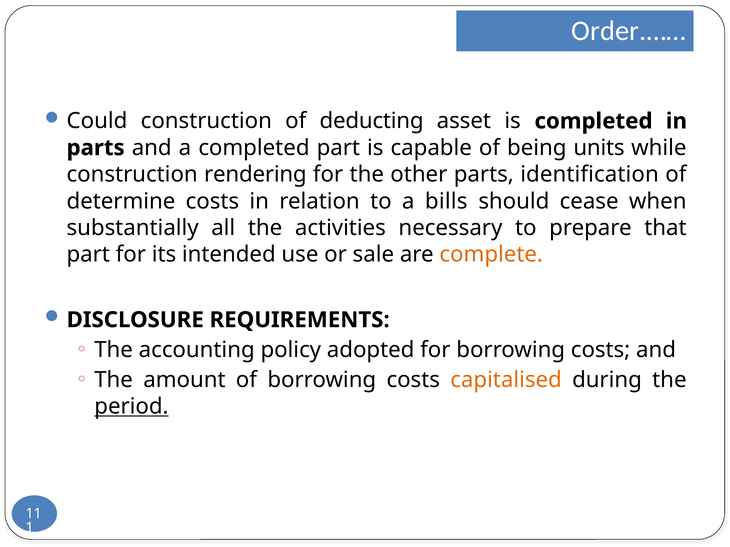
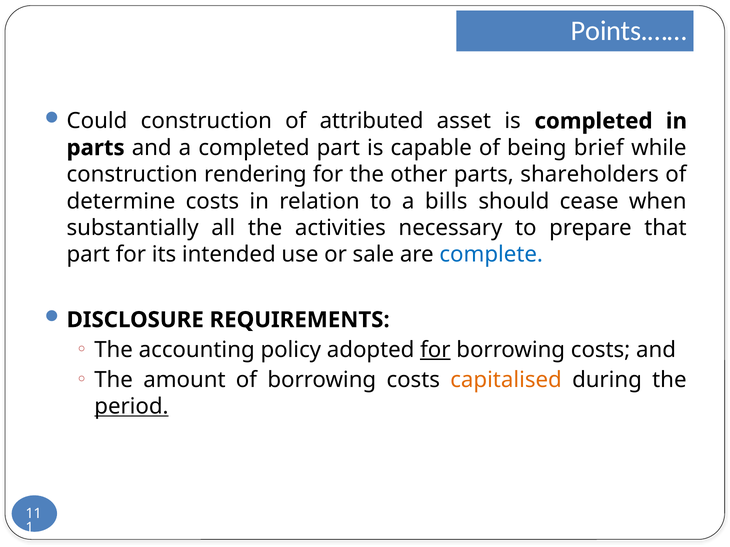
Order.……: Order.…… -> Points.…… (629, 31)
deducting: deducting -> attributed (372, 121)
units: units -> brief (599, 148)
identification: identification -> shareholders (590, 175)
complete colour: orange -> blue (491, 255)
for underline: none -> present (435, 350)
